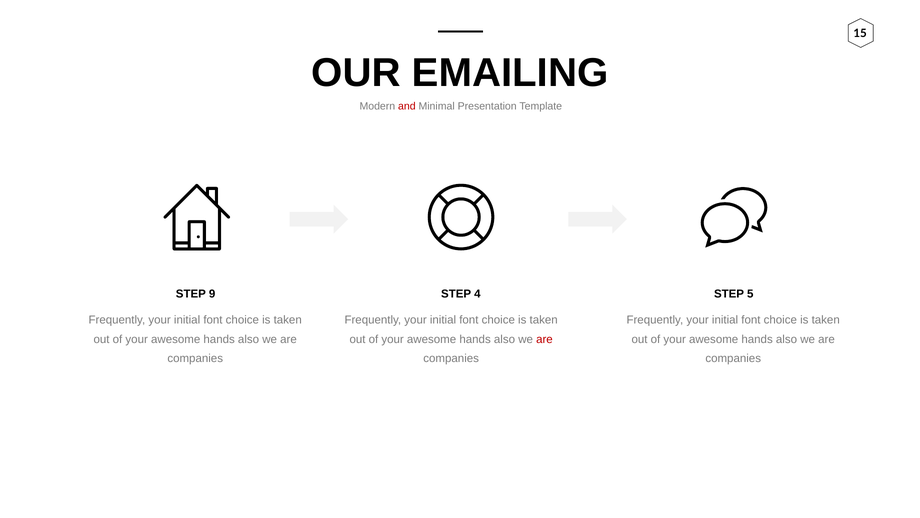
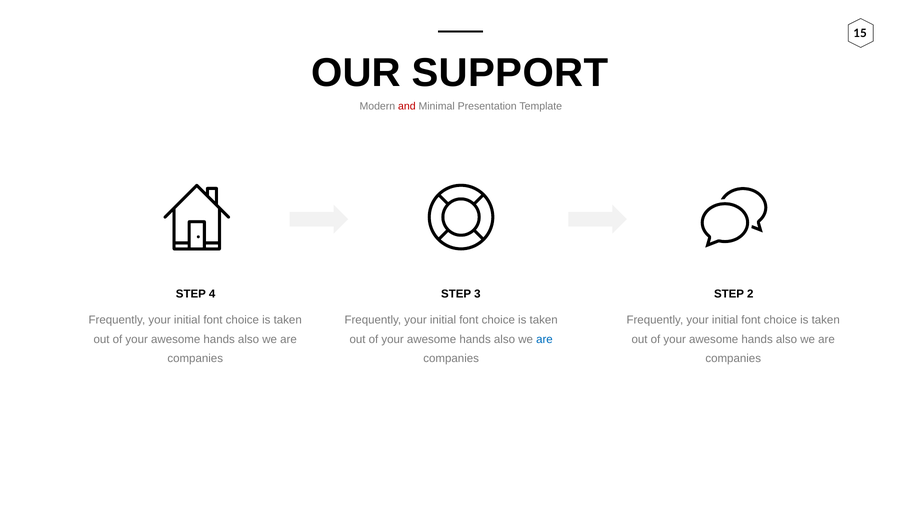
EMAILING: EMAILING -> SUPPORT (510, 73)
9: 9 -> 4 (212, 294)
4: 4 -> 3 (477, 294)
5: 5 -> 2 (750, 294)
are colour: red -> blue (544, 339)
